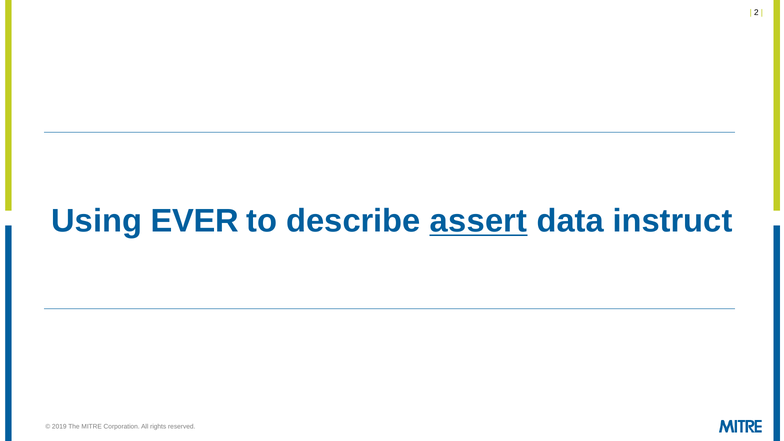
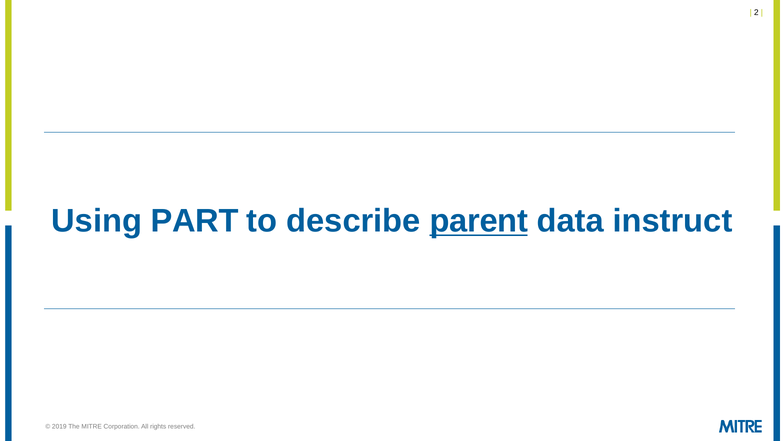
EVER: EVER -> PART (195, 221)
assert: assert -> parent (479, 221)
